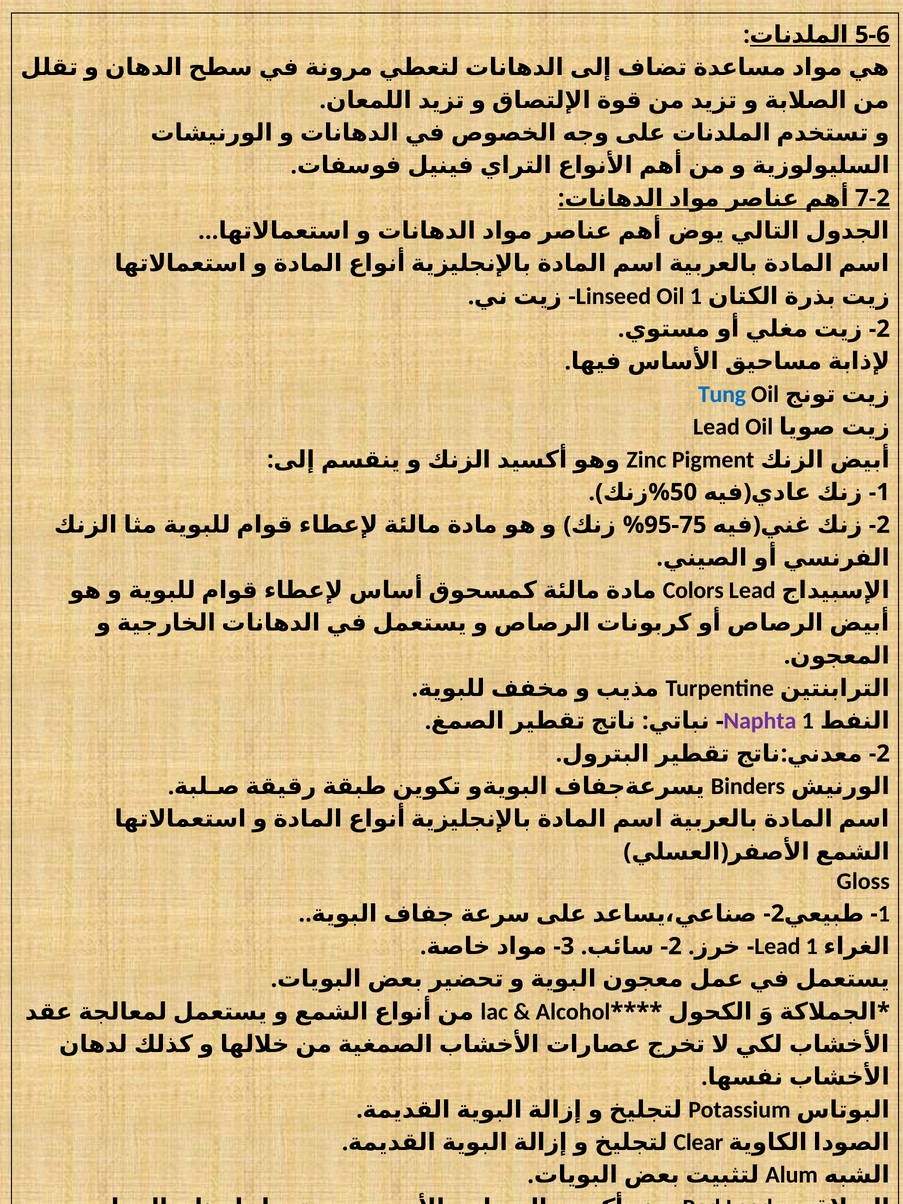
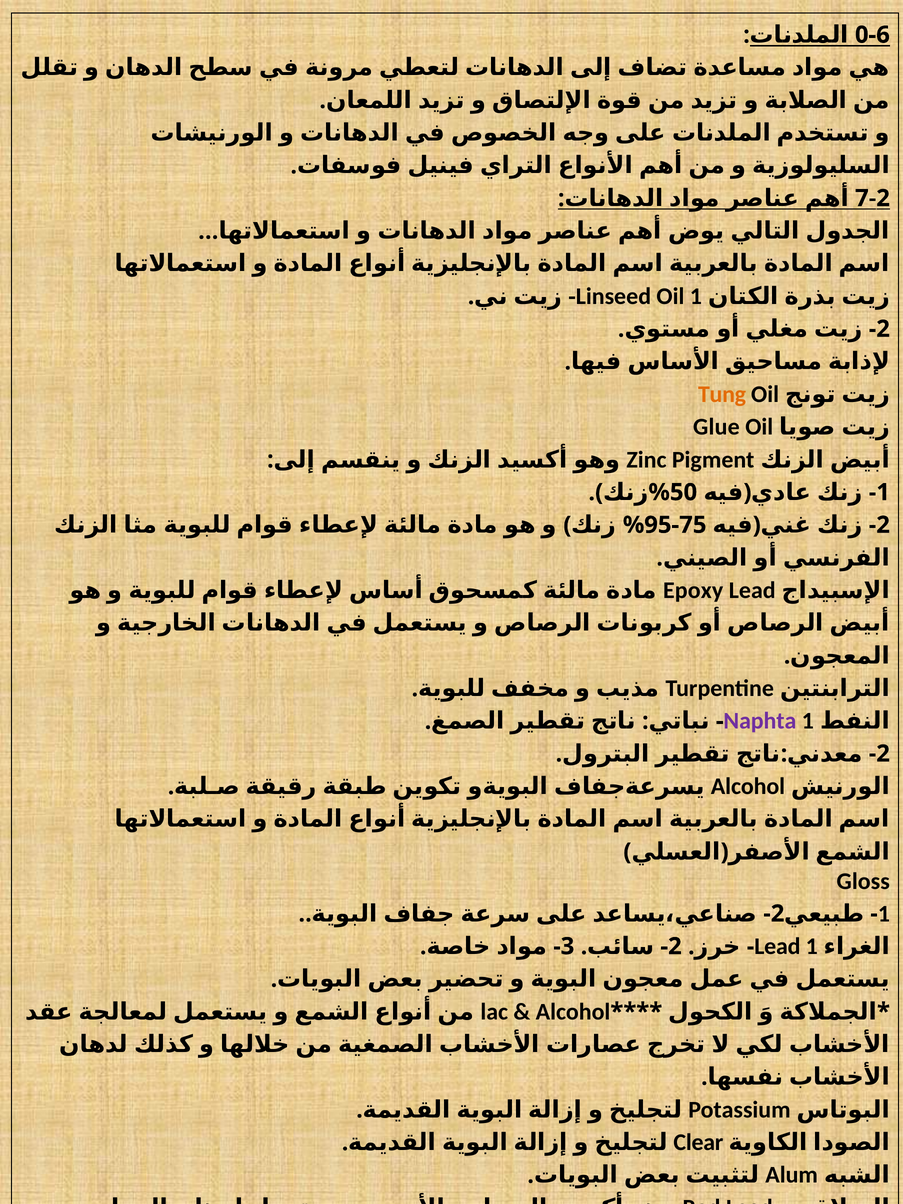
5-6: 5-6 -> 0-6 (872, 35)
Tung colour: blue -> orange (722, 394)
Lead: Lead -> Glue (716, 427)
Colors: Colors -> Epoxy (693, 590)
Binders: Binders -> Alcohol (748, 786)
